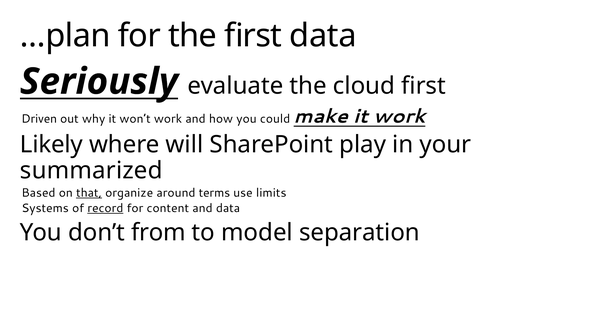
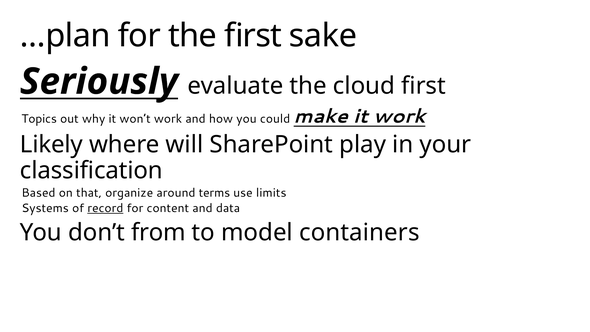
first data: data -> sake (323, 36)
Driven: Driven -> Topics (39, 119)
summarized: summarized -> classification (91, 171)
that underline: present -> none (89, 193)
separation: separation -> containers (359, 232)
